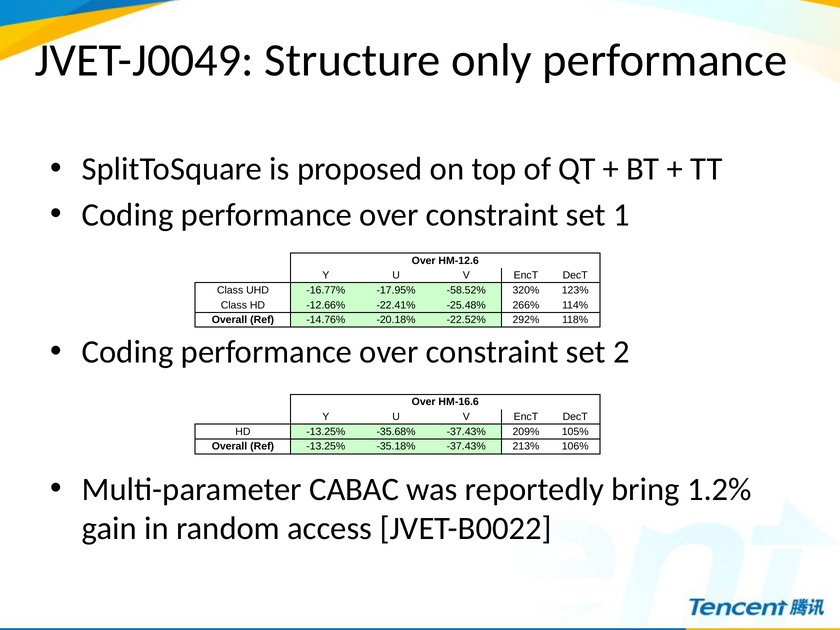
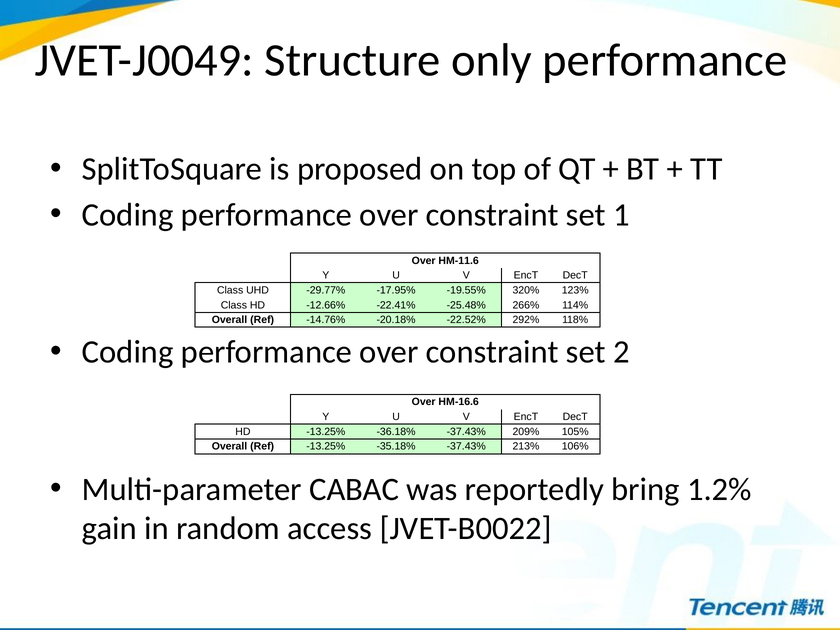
HM-12.6: HM-12.6 -> HM-11.6 (459, 261)
-16.77%: -16.77% -> -29.77% (326, 290)
-58.52%: -58.52% -> -19.55% (466, 290)
-35.68%: -35.68% -> -36.18% (396, 432)
